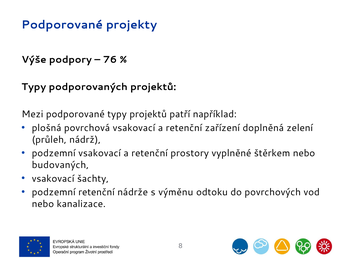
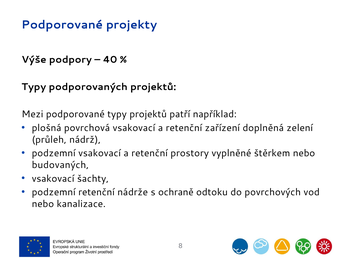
76: 76 -> 40 (110, 60)
výměnu: výměnu -> ochraně (176, 192)
